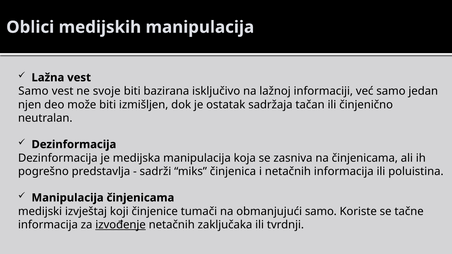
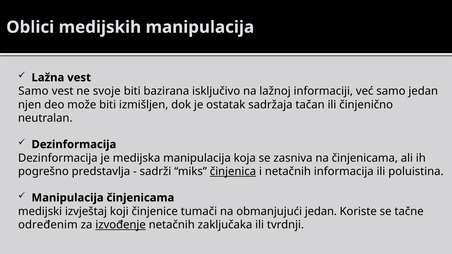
činjenica underline: none -> present (233, 172)
obmanjujući samo: samo -> jedan (321, 211)
informacija: informacija -> određenim (48, 225)
